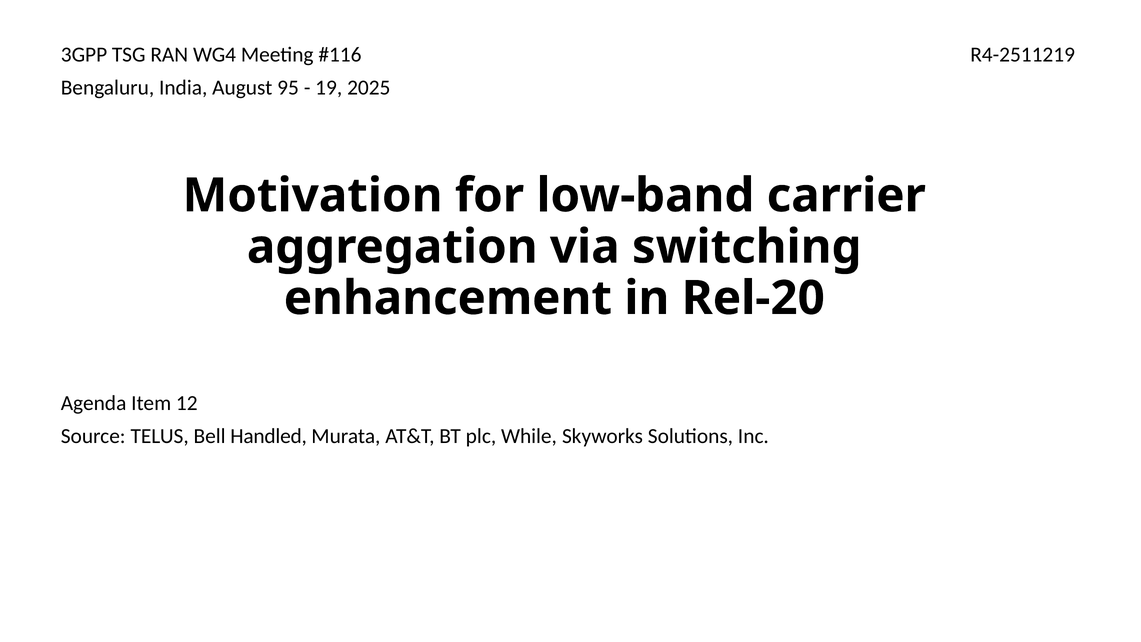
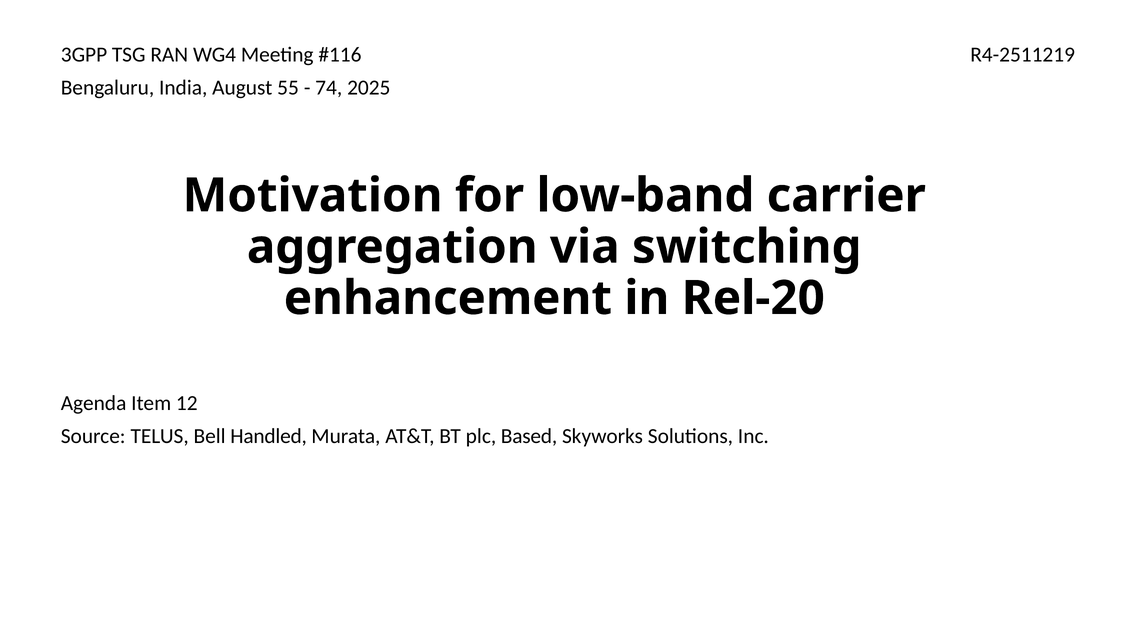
95: 95 -> 55 (288, 88)
19: 19 -> 74 (329, 88)
While: While -> Based (529, 436)
